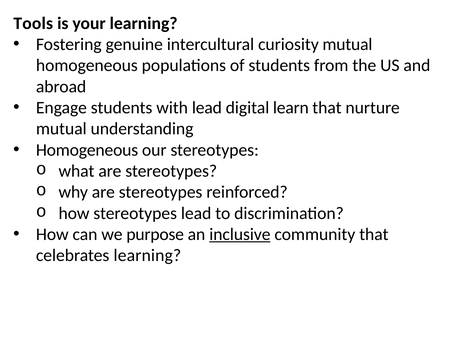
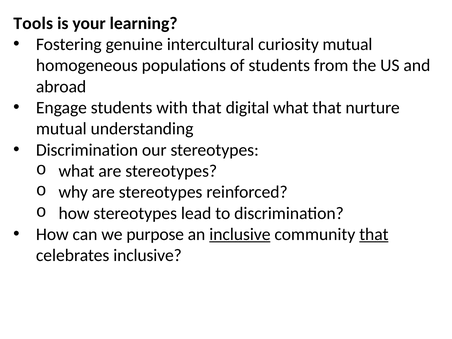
with lead: lead -> that (207, 108)
digital learn: learn -> what (291, 108)
Homogeneous: Homogeneous -> Discrimination (87, 150)
that underline: none -> present (374, 234)
celebrates learning: learning -> inclusive (148, 255)
